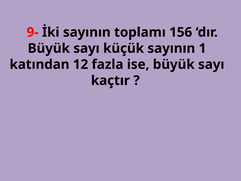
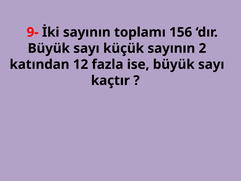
1: 1 -> 2 (202, 48)
